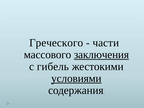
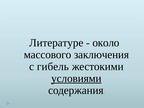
Греческого: Греческого -> Литературе (56, 43)
части: части -> около (106, 43)
заключения underline: present -> none (101, 55)
